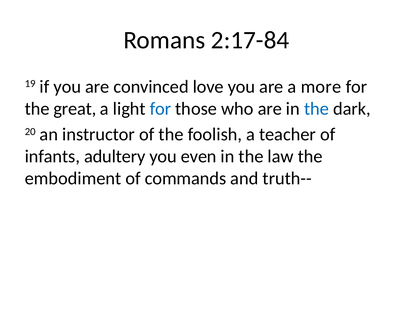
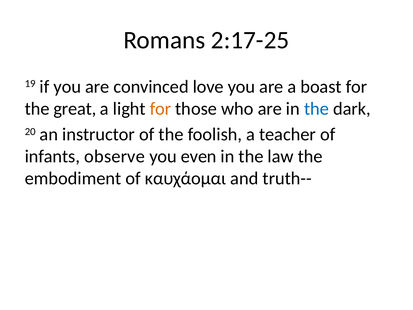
2:17-84: 2:17-84 -> 2:17-25 (250, 40)
more: more -> boast (321, 87)
for colour: blue -> orange (160, 109)
adultery: adultery -> observe (115, 156)
commands: commands -> καυχάομαι (186, 178)
